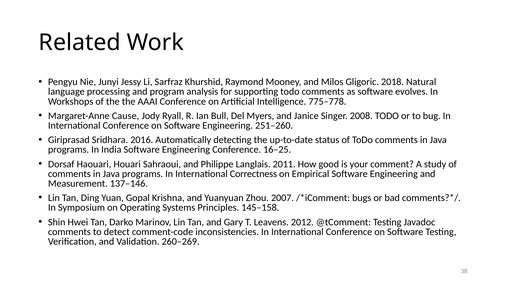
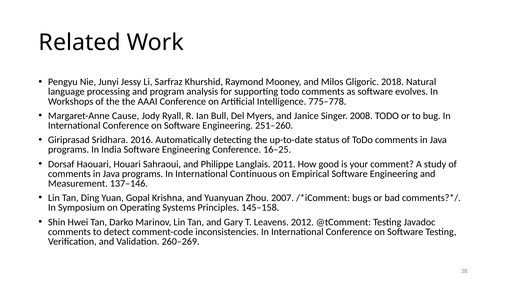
Correctness: Correctness -> Continuous (253, 174)
